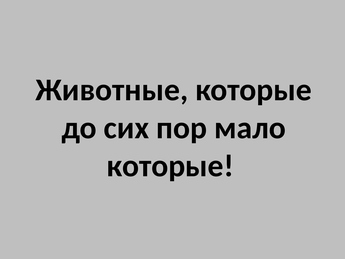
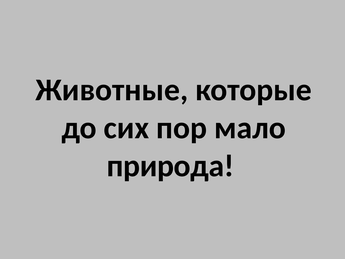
которые: которые -> природа (170, 166)
